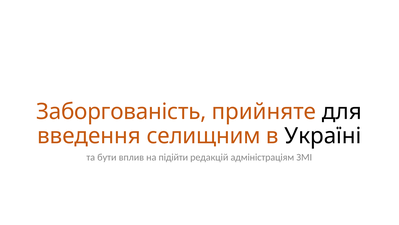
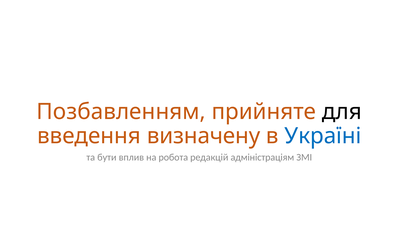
Заборгованість: Заборгованість -> Позбавленням (121, 111)
селищним: селищним -> визначену (204, 136)
Україні colour: black -> blue (323, 136)
підійти: підійти -> робота (173, 157)
